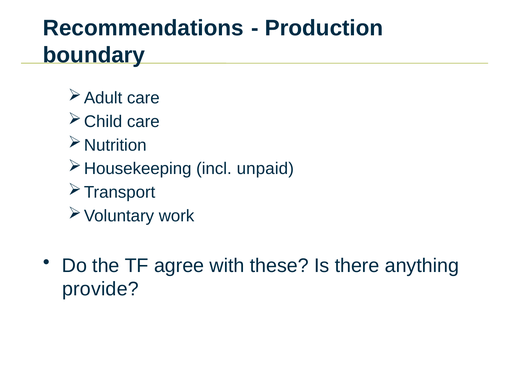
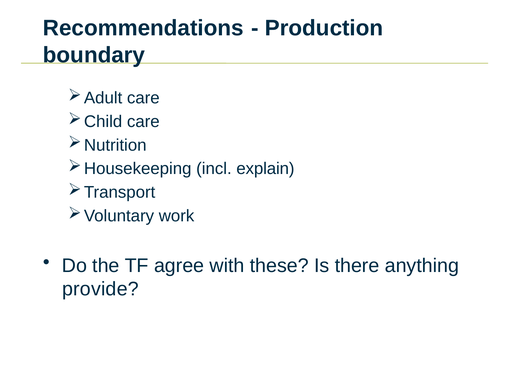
unpaid: unpaid -> explain (265, 169)
